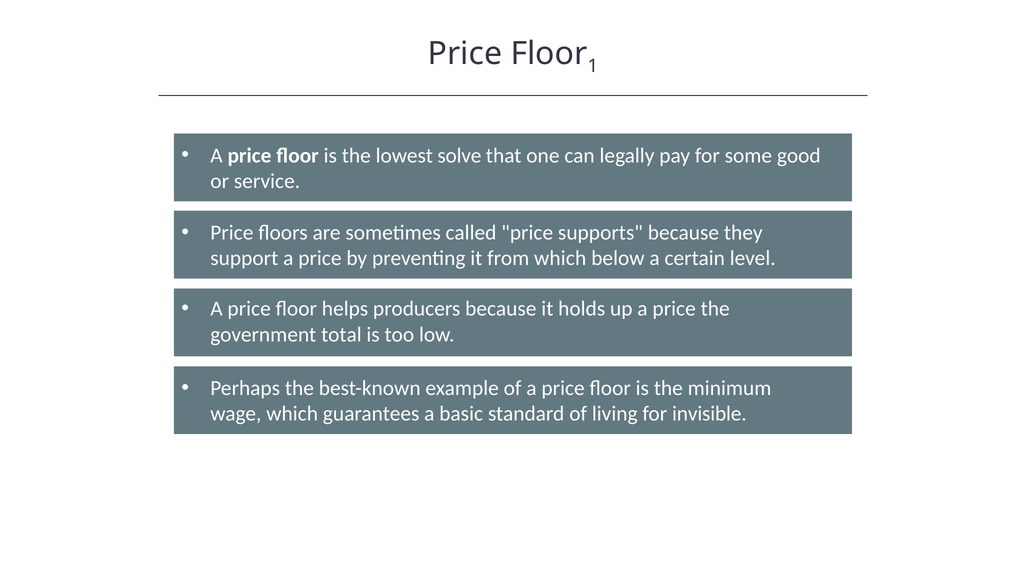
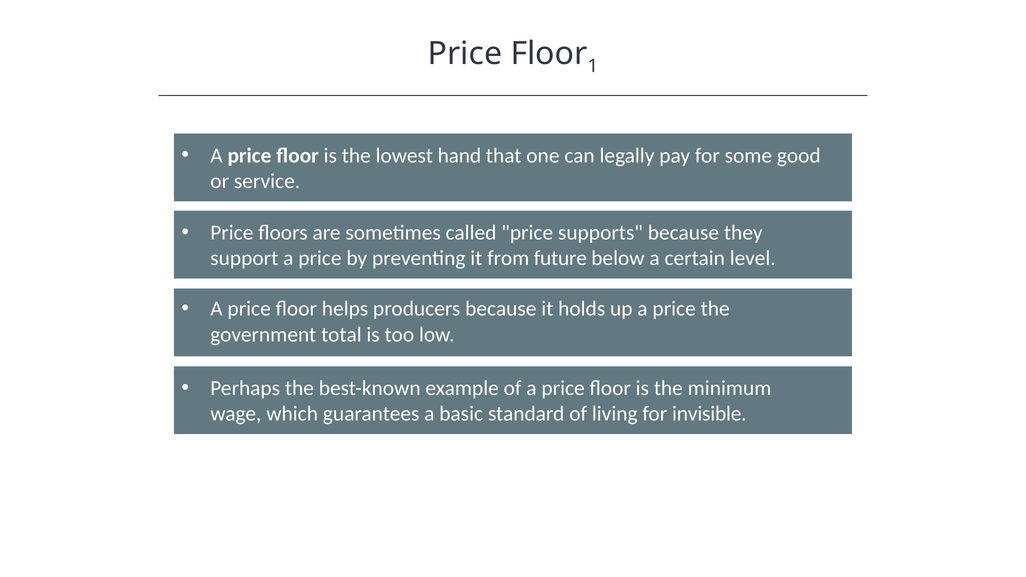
solve: solve -> hand (459, 156)
from which: which -> future (560, 258)
